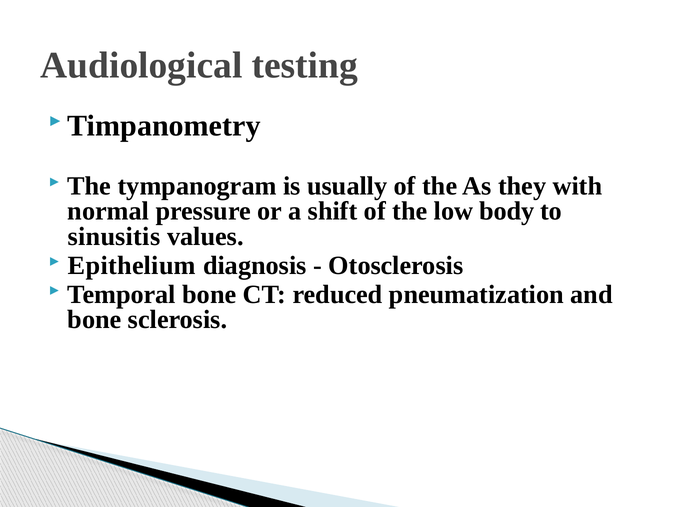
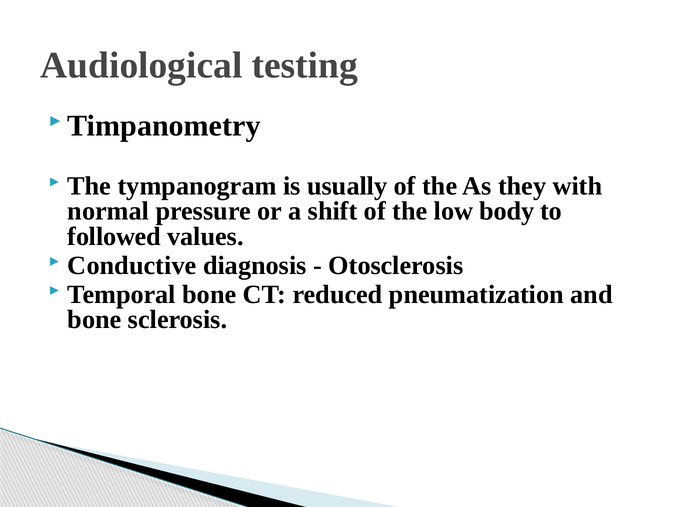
sinusitis: sinusitis -> followed (114, 236)
Epithelium: Epithelium -> Conductive (132, 265)
